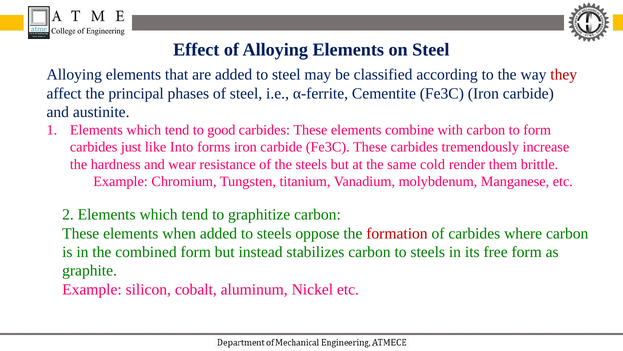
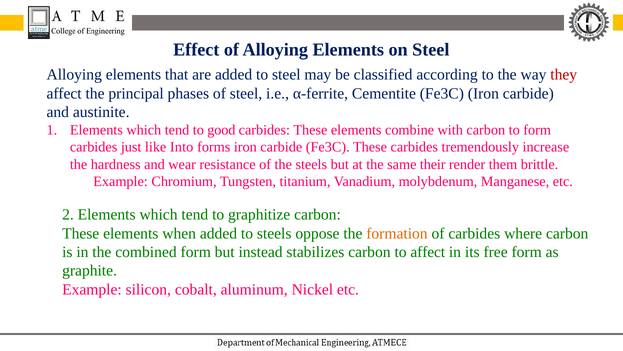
cold: cold -> their (433, 164)
formation colour: red -> orange (397, 233)
carbon to steels: steels -> affect (428, 252)
